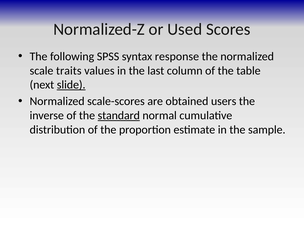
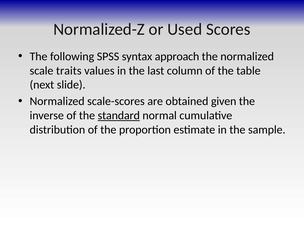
response: response -> approach (177, 56)
slide underline: present -> none (71, 85)
users: users -> given (224, 101)
